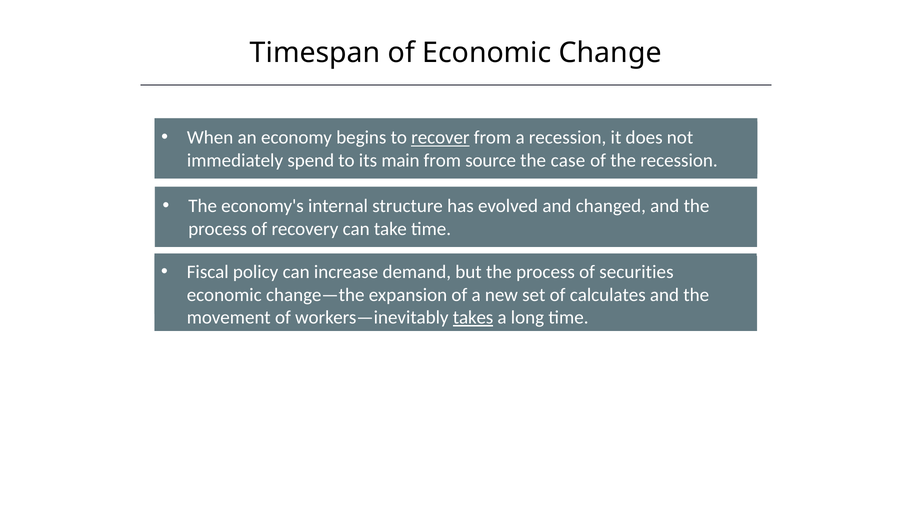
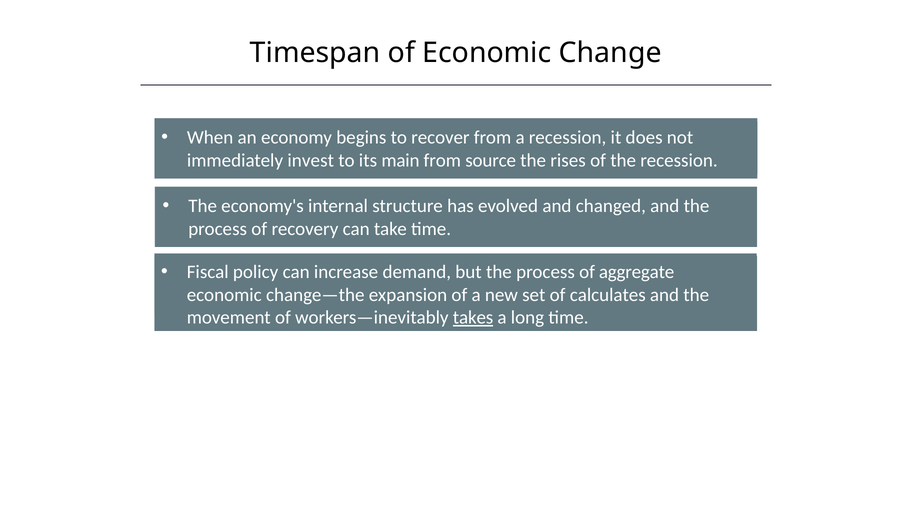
recover underline: present -> none (440, 138)
spend: spend -> invest (311, 160)
case: case -> rises (568, 160)
securities: securities -> aggregate (637, 272)
